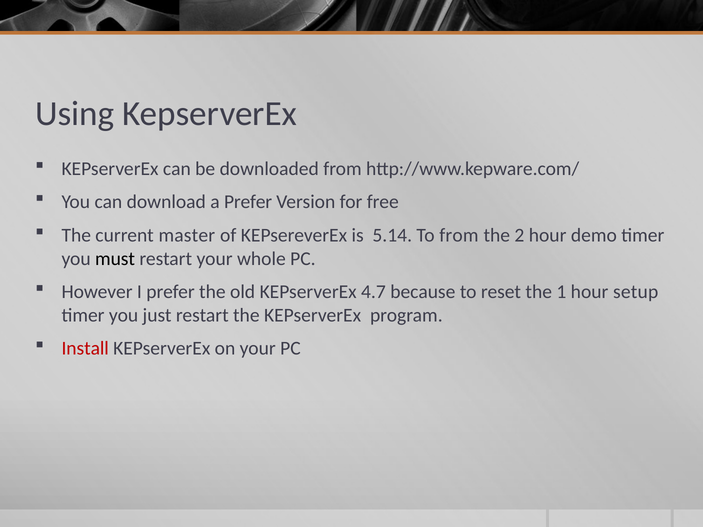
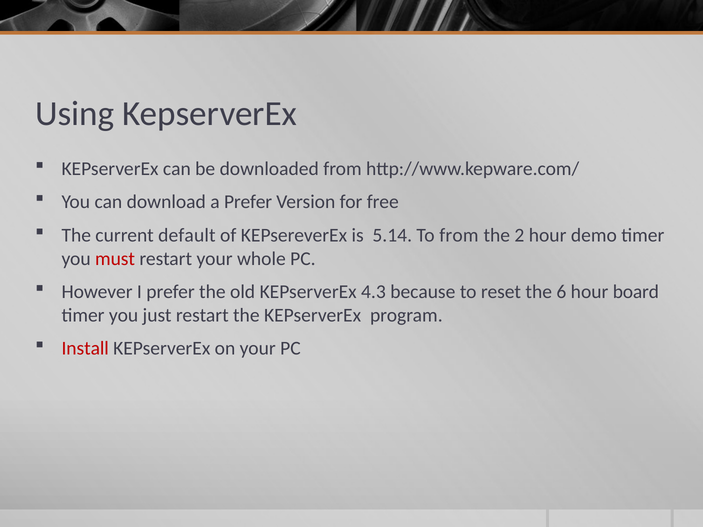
master: master -> default (187, 235)
must colour: black -> red (115, 259)
4.7: 4.7 -> 4.3 (373, 292)
1: 1 -> 6 (561, 292)
setup: setup -> board (636, 292)
